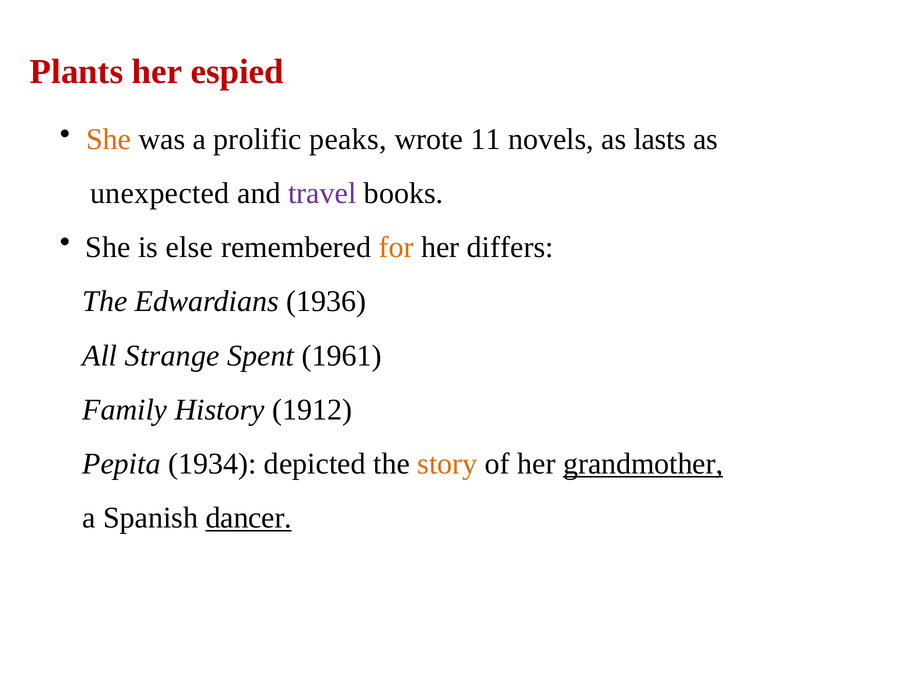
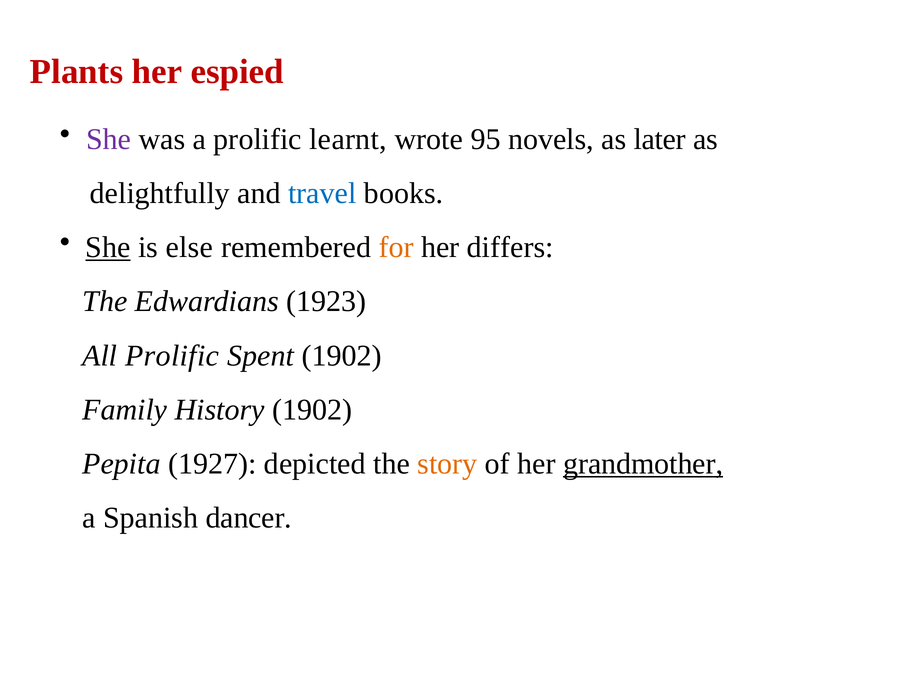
She colour: orange -> purple (109, 139)
peaks: peaks -> learnt (348, 139)
11: 11 -> 95 (486, 139)
lasts: lasts -> later (660, 139)
unexpected: unexpected -> delightfully (160, 193)
travel colour: purple -> blue (322, 193)
She underline: none -> present (108, 247)
1936: 1936 -> 1923 (326, 301)
All Strange: Strange -> Prolific (172, 355)
Spent 1961: 1961 -> 1902 (342, 355)
History 1912: 1912 -> 1902 (312, 410)
1934: 1934 -> 1927 (212, 464)
dancer underline: present -> none (249, 518)
